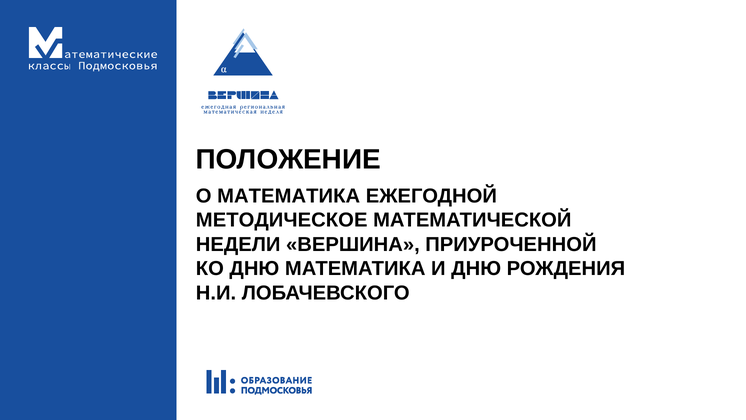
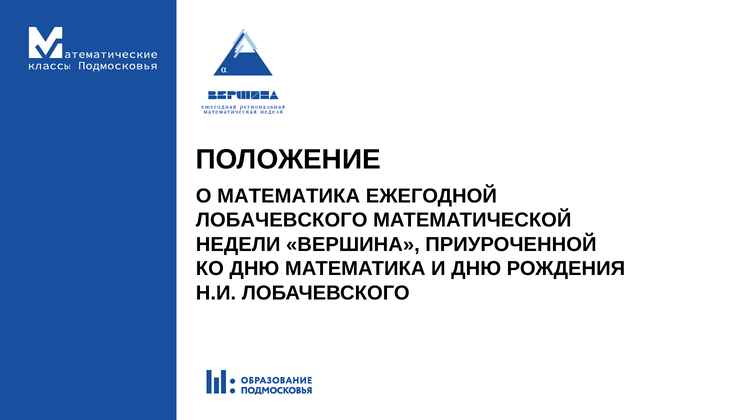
МЕТОДИЧЕСКОЕ: МЕТОДИЧЕСКОЕ -> ЛОБАЧЕВСКОГО (282, 220)
